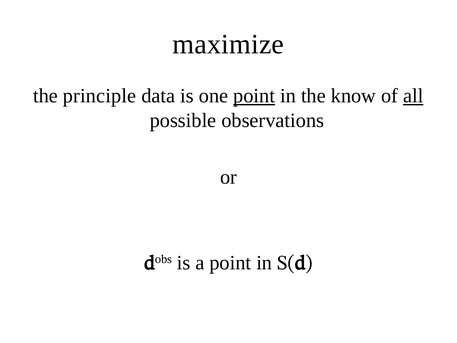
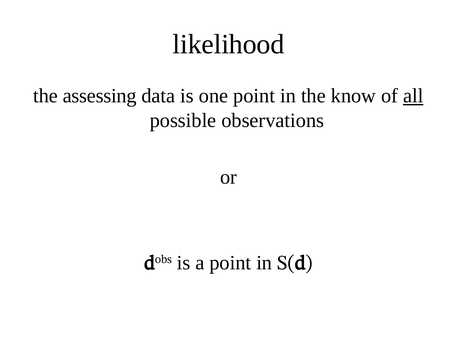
maximize: maximize -> likelihood (228, 44)
principle: principle -> assessing (100, 96)
point underline: present -> none (254, 96)
